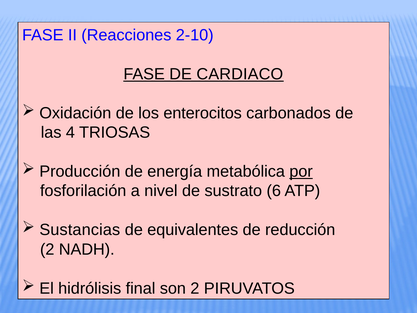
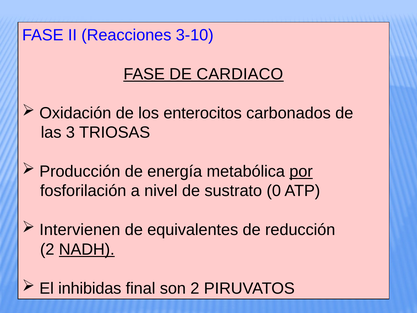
2-10: 2-10 -> 3-10 (195, 35)
4: 4 -> 3 (70, 132)
6: 6 -> 0 (274, 191)
Sustancias: Sustancias -> Intervienen (80, 230)
NADH underline: none -> present (87, 249)
hidrólisis: hidrólisis -> inhibidas (90, 288)
